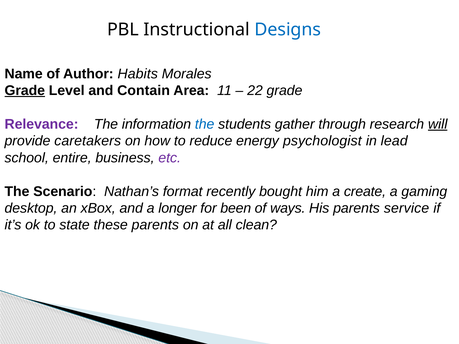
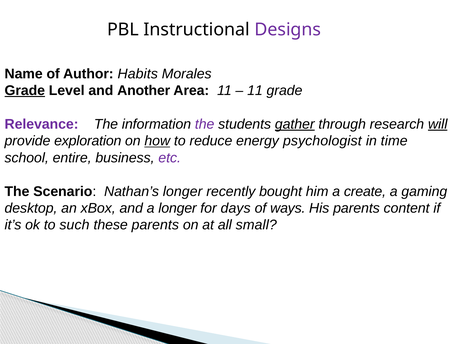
Designs colour: blue -> purple (288, 30)
Contain: Contain -> Another (144, 91)
22: 22 -> 11 (255, 91)
the colour: blue -> purple (205, 124)
gather underline: none -> present (295, 124)
caretakers: caretakers -> exploration (88, 141)
how underline: none -> present (157, 141)
lead: lead -> time (394, 141)
Nathan’s format: format -> longer (183, 192)
been: been -> days (236, 208)
service: service -> content (407, 208)
state: state -> such (74, 225)
clean: clean -> small (256, 225)
